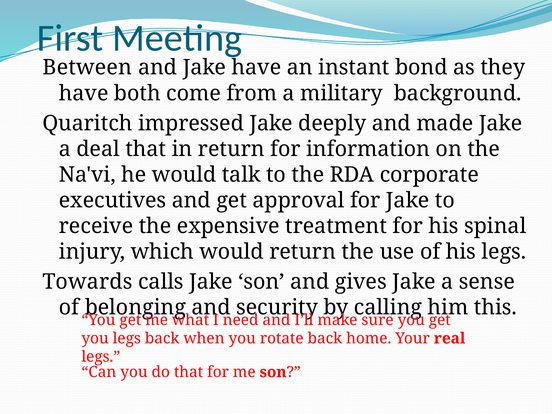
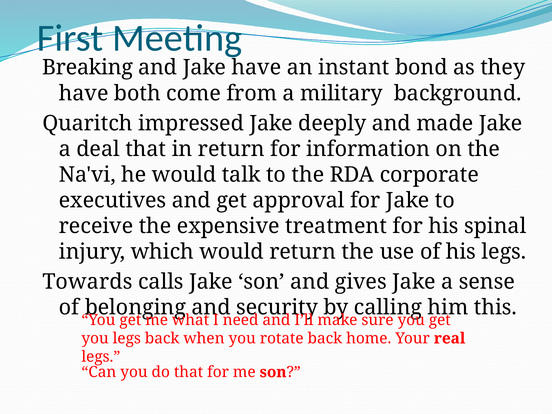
Between: Between -> Breaking (88, 68)
